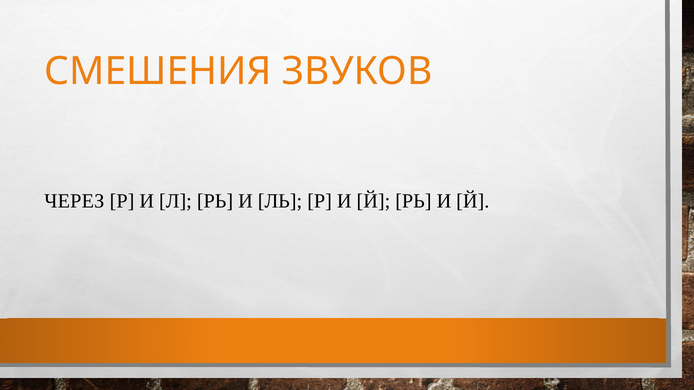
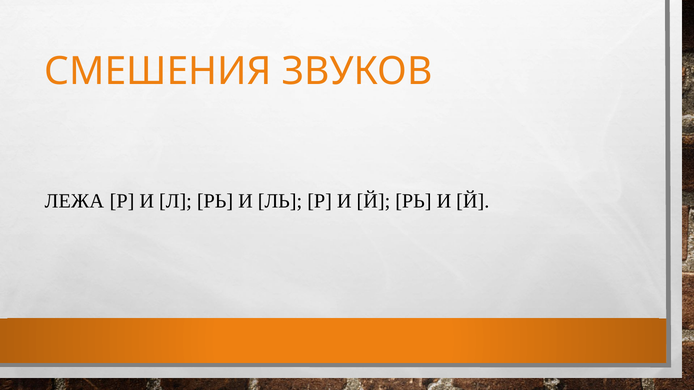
ЧЕРЕЗ: ЧЕРЕЗ -> ЛЕЖА (74, 201)
